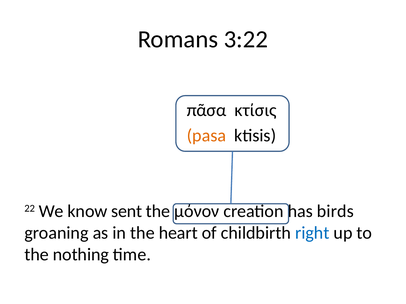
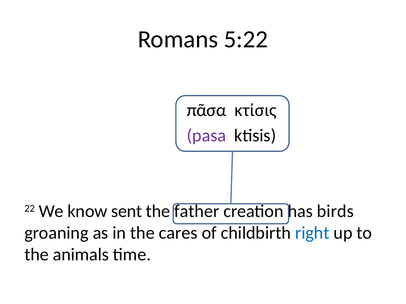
3:22: 3:22 -> 5:22 (246, 39)
pasa colour: orange -> purple (206, 136)
μόνον: μόνον -> father (197, 212)
heart: heart -> cares (178, 233)
nothing: nothing -> animals (81, 255)
